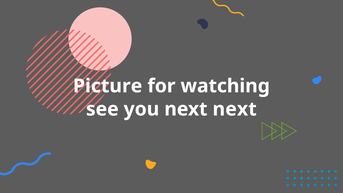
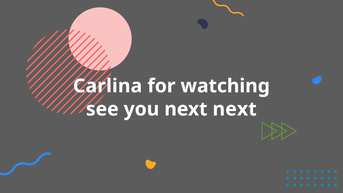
Picture: Picture -> Carlina (108, 86)
